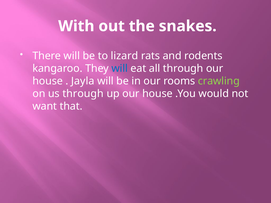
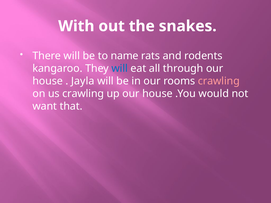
lizard: lizard -> name (125, 56)
crawling colour: light green -> pink (219, 81)
us through: through -> crawling (83, 94)
